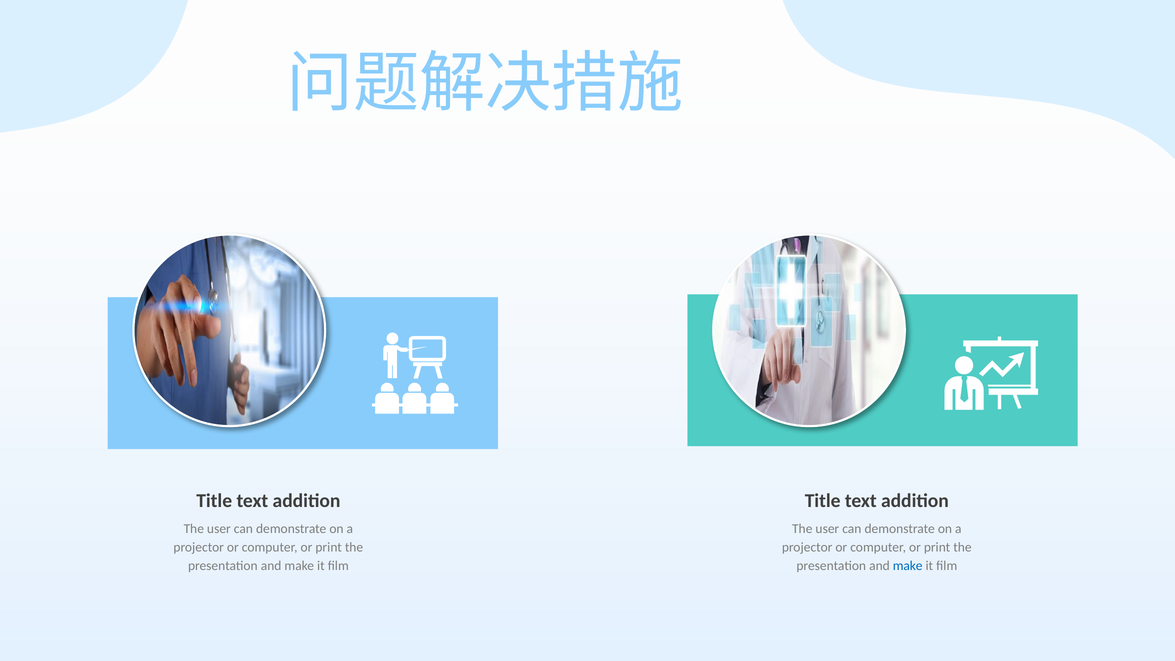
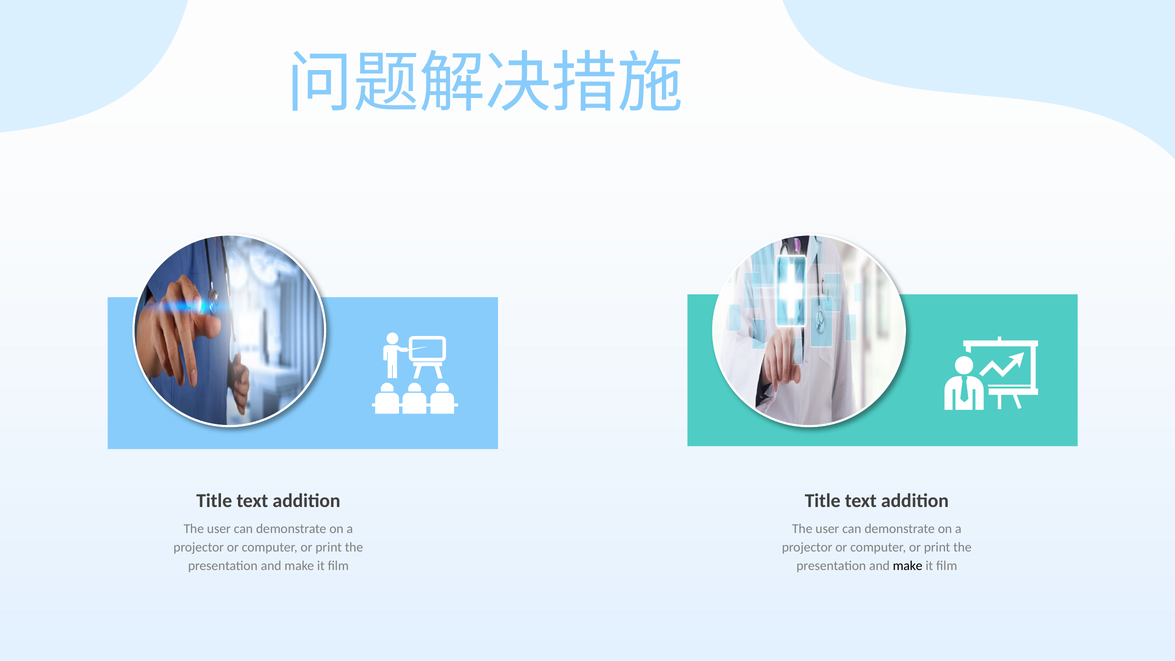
make colour: blue -> black (908, 566)
